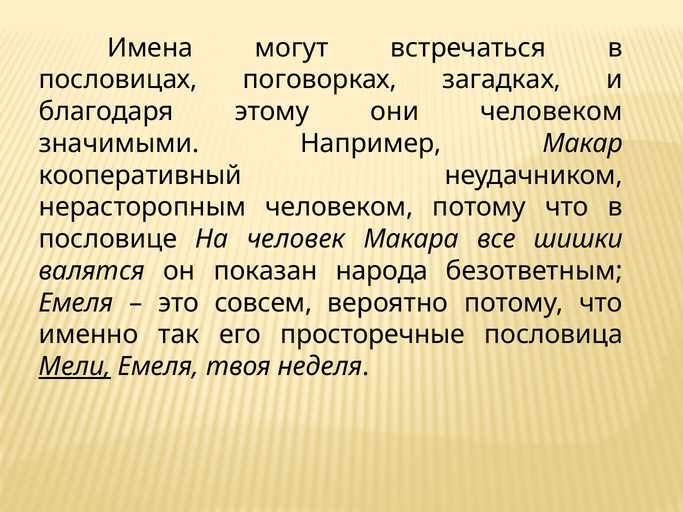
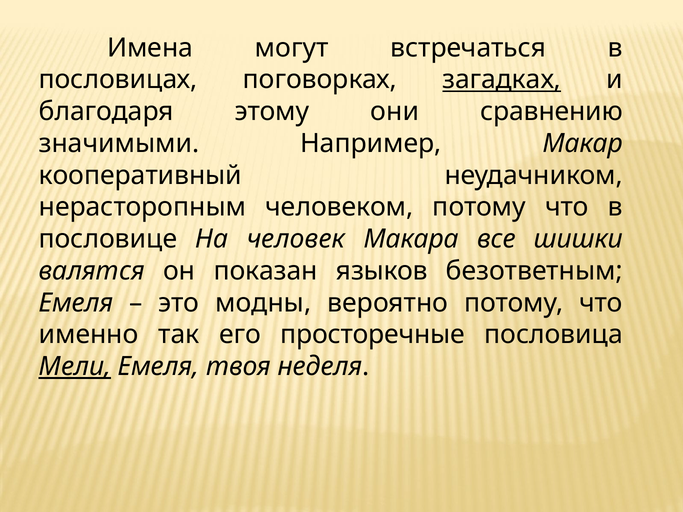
загадках underline: none -> present (502, 80)
они человеком: человеком -> сравнению (552, 112)
народа: народа -> языков (382, 271)
совсем: совсем -> модны (263, 303)
